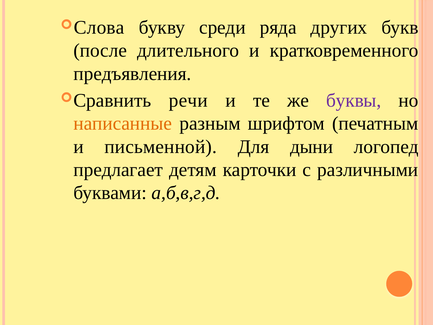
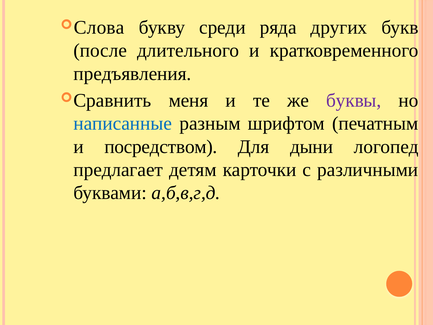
речи: речи -> меня (188, 100)
написанные colour: orange -> blue (123, 123)
письменной: письменной -> посредством (161, 147)
